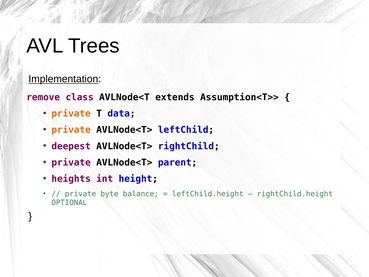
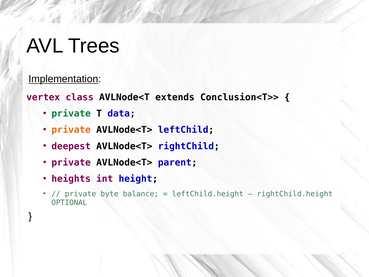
remove: remove -> vertex (43, 97)
Assumption<T>>: Assumption<T>> -> Conclusion<T>> (239, 97)
private colour: orange -> green (71, 113)
